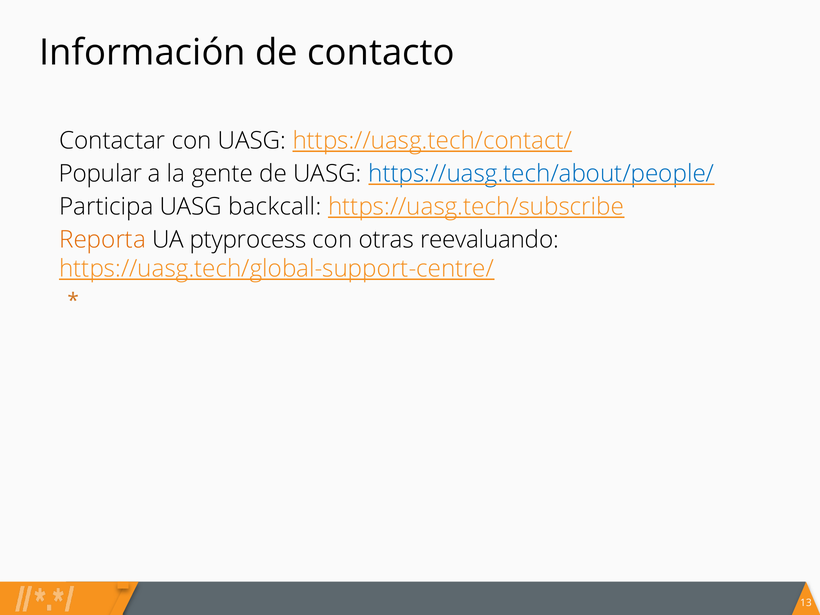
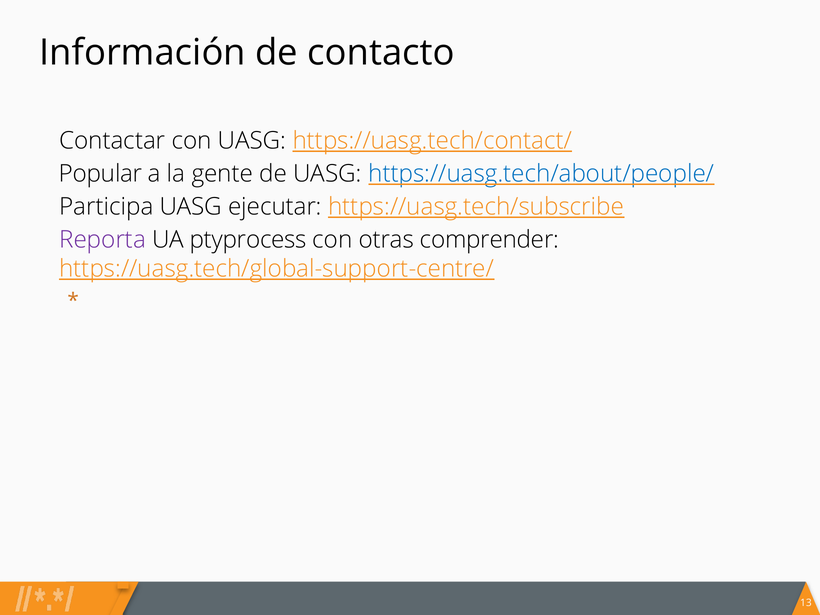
backcall: backcall -> ejecutar (275, 207)
Reporta colour: orange -> purple (103, 240)
reevaluando: reevaluando -> comprender (489, 240)
